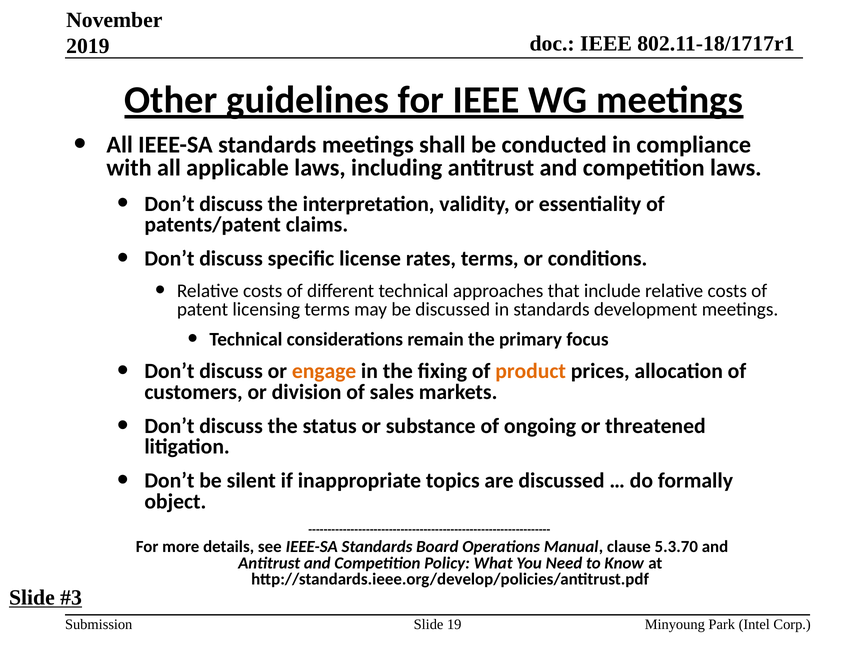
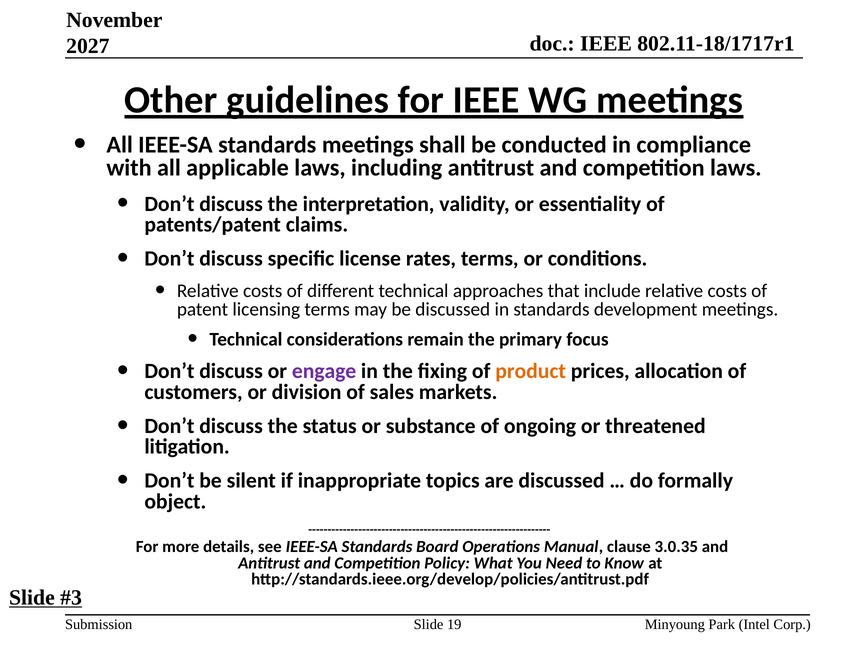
2019: 2019 -> 2027 (88, 46)
engage colour: orange -> purple (324, 371)
5.3.70: 5.3.70 -> 3.0.35 (676, 547)
